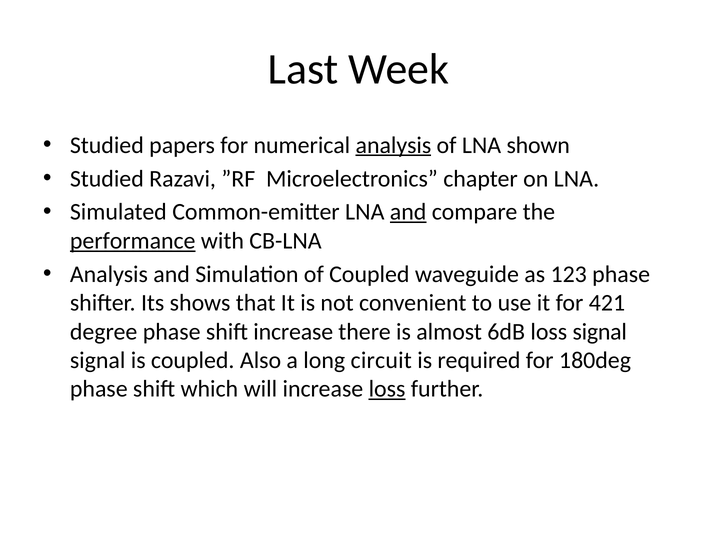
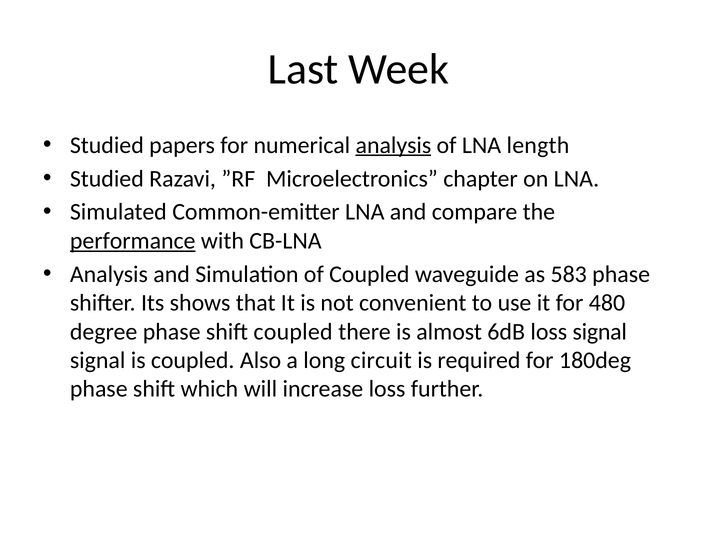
shown: shown -> length (538, 145)
and underline: present -> none (408, 212)
123: 123 -> 583 (569, 274)
421: 421 -> 480 (607, 303)
shift increase: increase -> coupled (293, 331)
loss underline: present -> none (387, 389)
